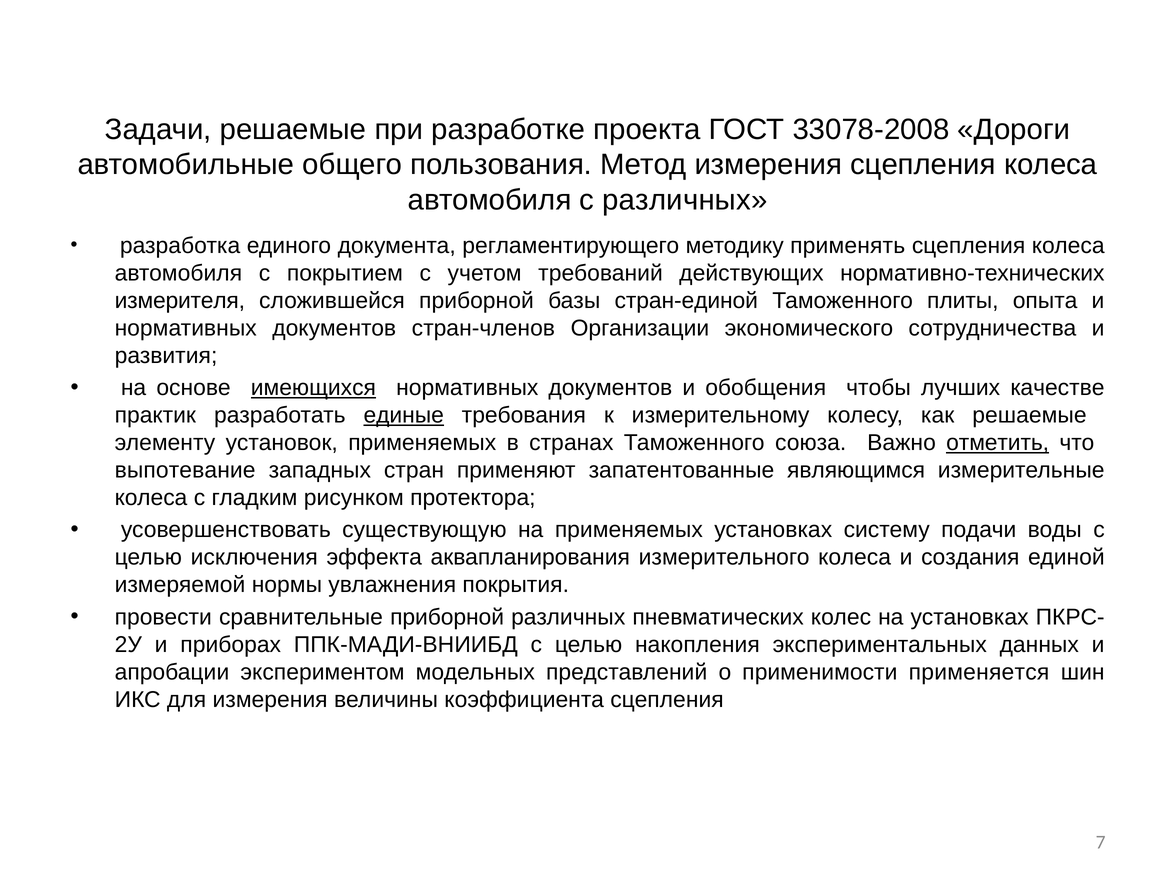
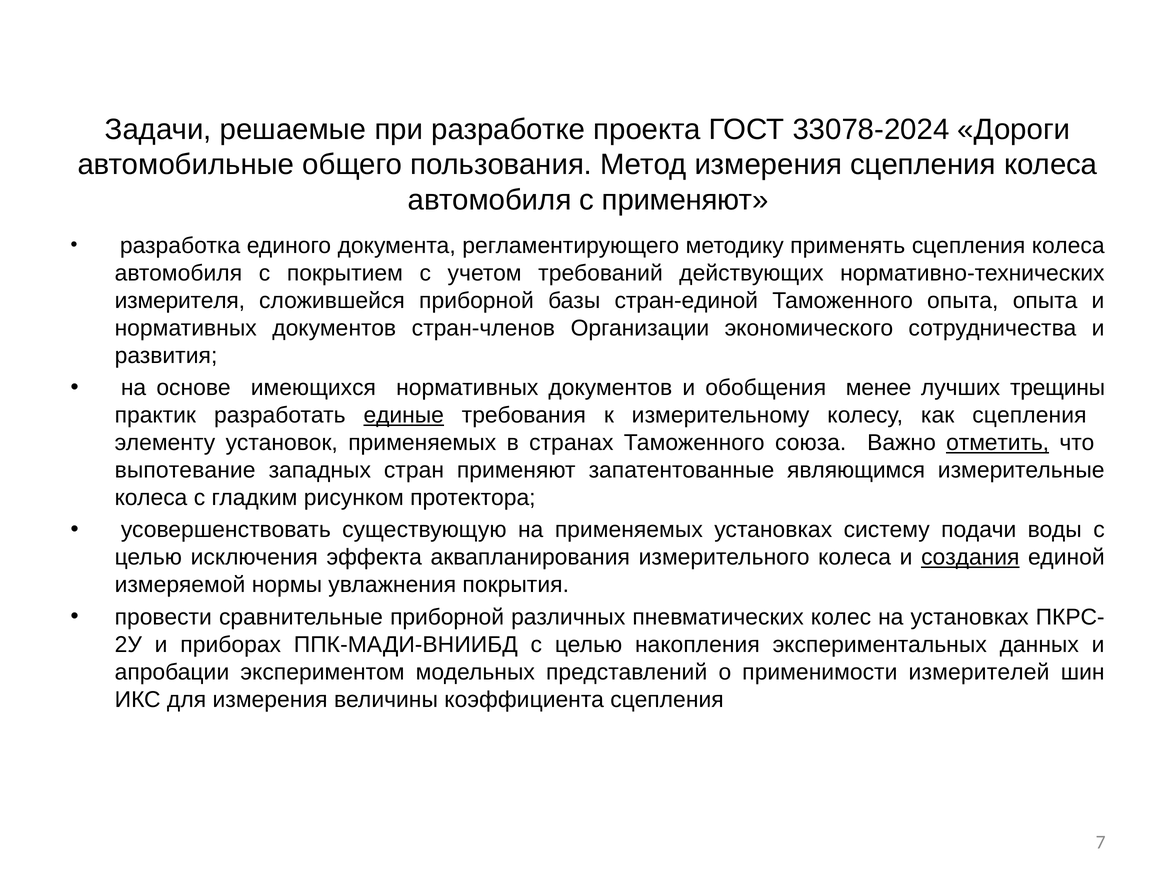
33078-2008: 33078-2008 -> 33078-2024 (871, 129)
с различных: различных -> применяют (685, 200)
Таможенного плиты: плиты -> опыта (963, 301)
имеющихся underline: present -> none (313, 388)
чтобы: чтобы -> менее (879, 388)
качестве: качестве -> трещины (1058, 388)
как решаемые: решаемые -> сцепления (1029, 415)
создания underline: none -> present (970, 557)
применяется: применяется -> измерителей (979, 672)
